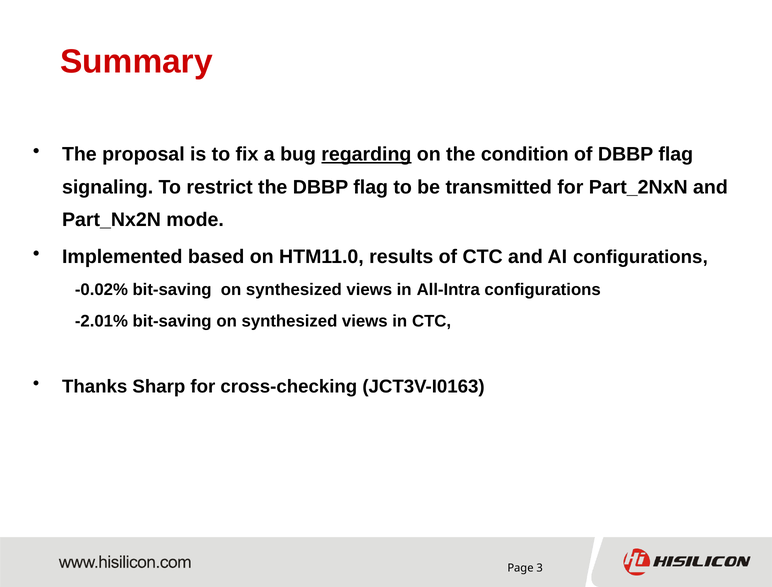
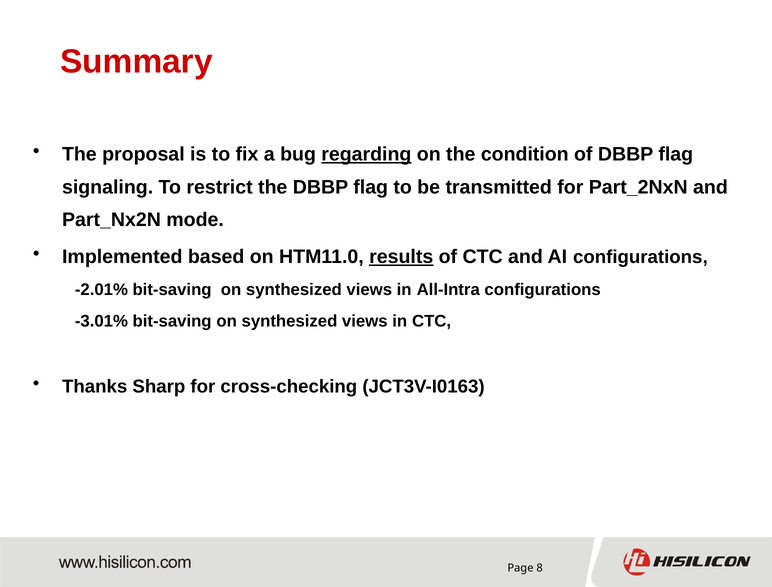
results underline: none -> present (401, 257)
-0.02%: -0.02% -> -2.01% (101, 290)
-2.01%: -2.01% -> -3.01% (101, 321)
3: 3 -> 8 (540, 568)
